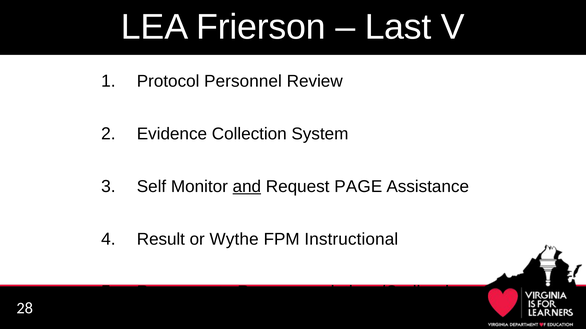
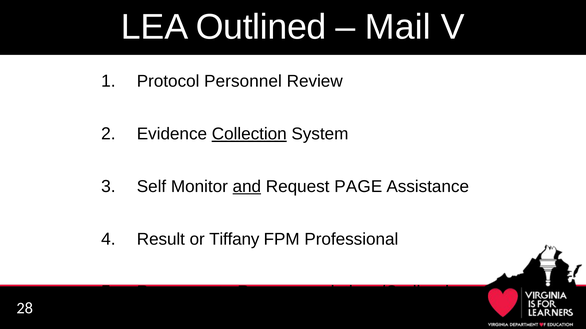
Frierson: Frierson -> Outlined (261, 27)
Last: Last -> Mail (398, 27)
Collection underline: none -> present (249, 134)
Wythe: Wythe -> Tiffany (234, 240)
Instructional: Instructional -> Professional (351, 240)
